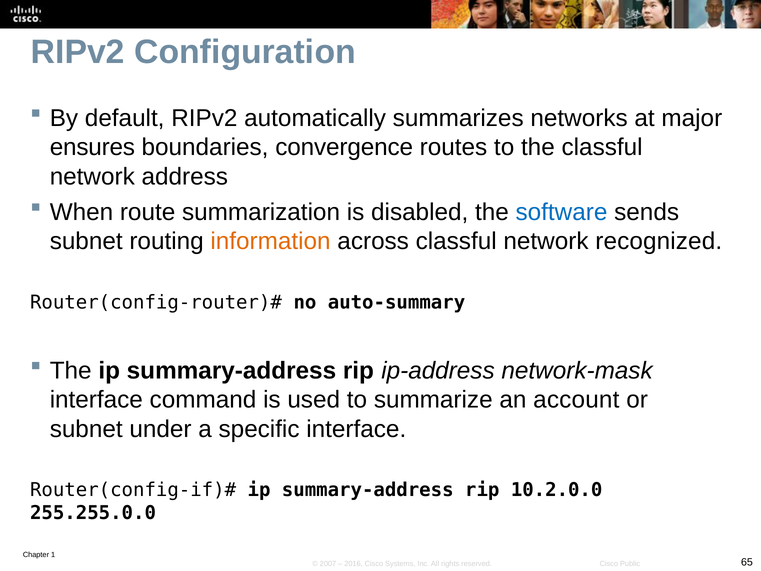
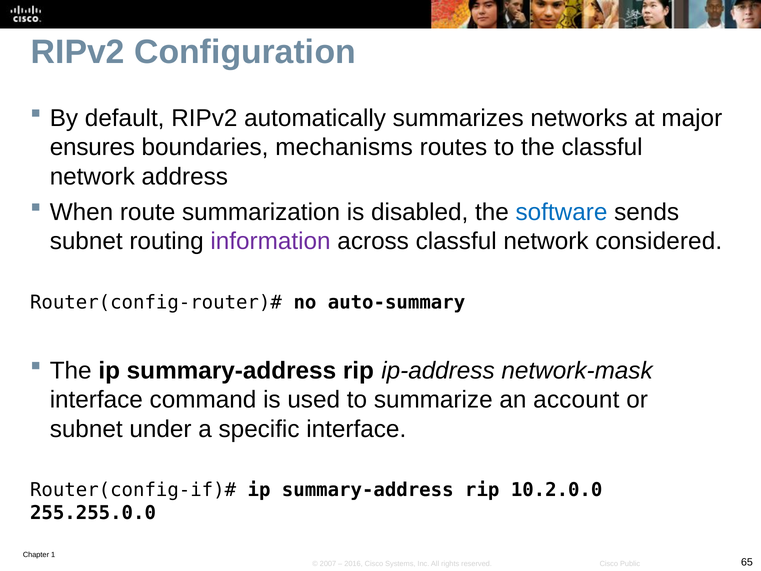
convergence: convergence -> mechanisms (344, 147)
information colour: orange -> purple (271, 241)
recognized: recognized -> considered (659, 241)
